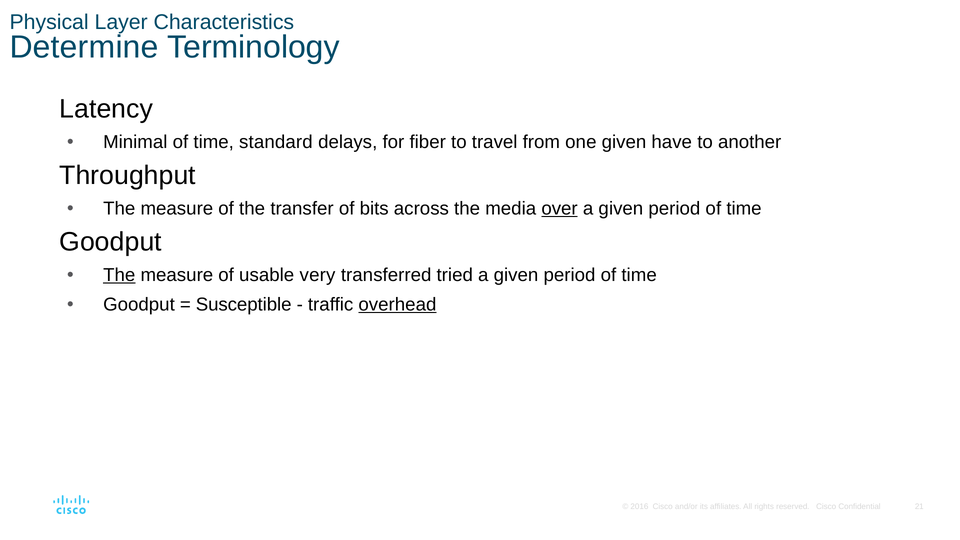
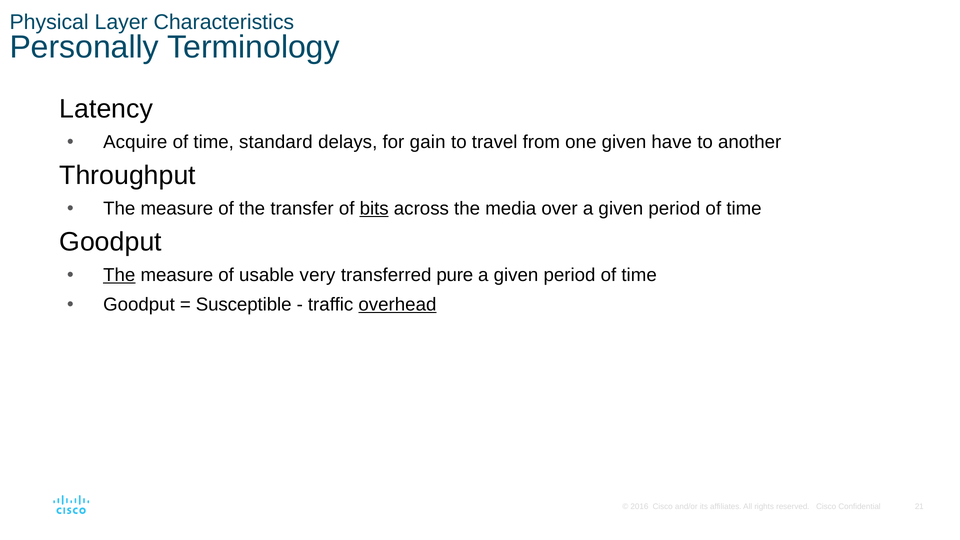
Determine: Determine -> Personally (84, 47)
Minimal: Minimal -> Acquire (135, 142)
fiber: fiber -> gain (428, 142)
bits underline: none -> present (374, 208)
over underline: present -> none (560, 208)
tried: tried -> pure (455, 275)
